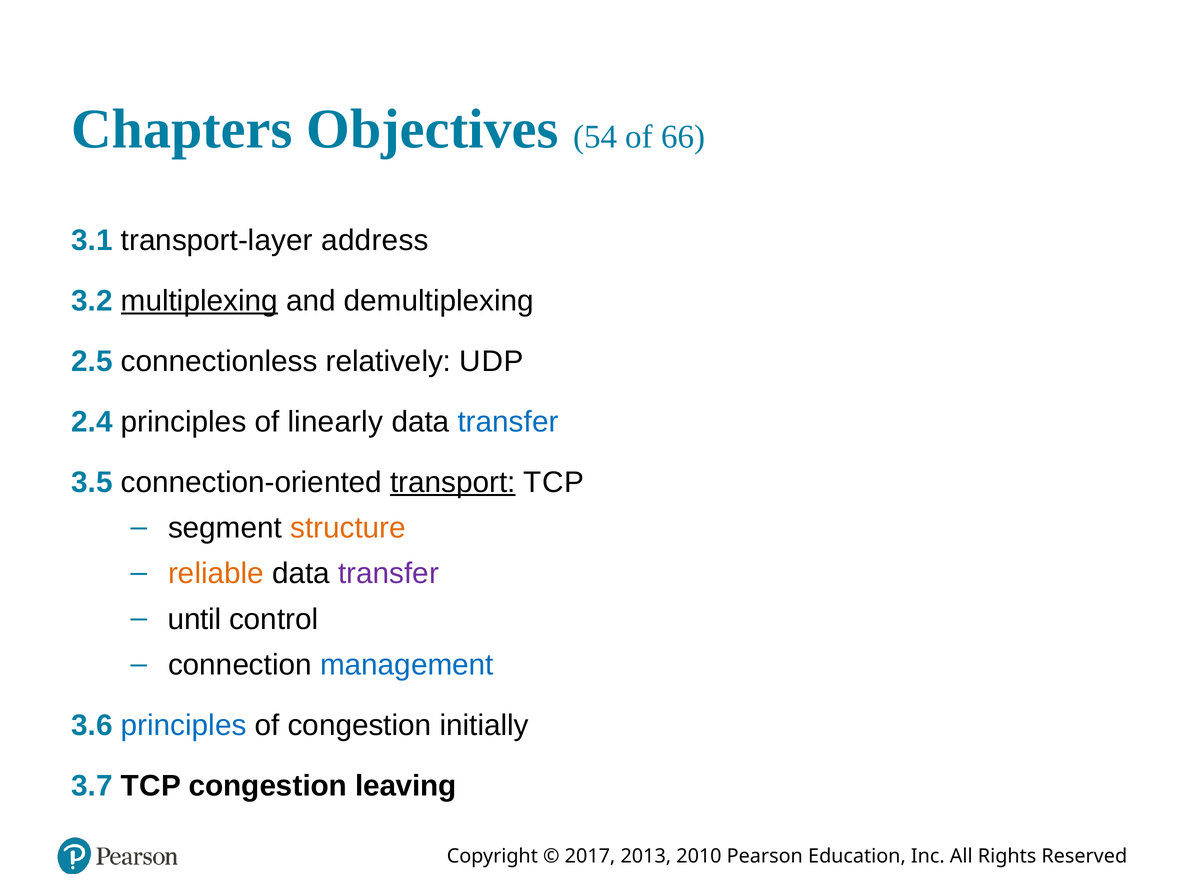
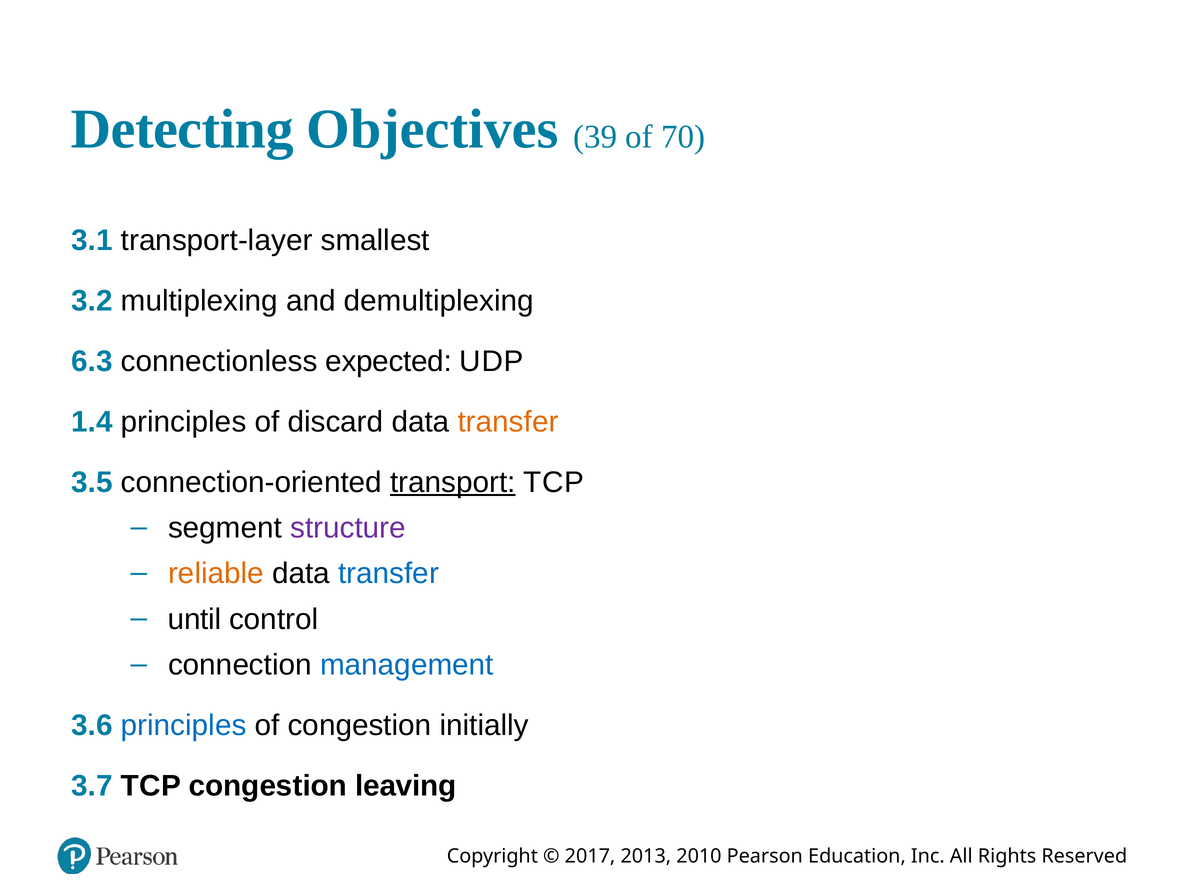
Chapters: Chapters -> Detecting (182, 129)
54: 54 -> 39 (595, 137)
66: 66 -> 70 (683, 137)
address: address -> smallest (375, 240)
multiplexing underline: present -> none (199, 301)
2.5: 2.5 -> 6.3 (92, 361)
relatively: relatively -> expected (389, 361)
2.4: 2.4 -> 1.4 (92, 422)
linearly: linearly -> discard (335, 422)
transfer colour: blue -> orange (508, 422)
structure colour: orange -> purple (348, 528)
transfer colour: purple -> blue (389, 573)
